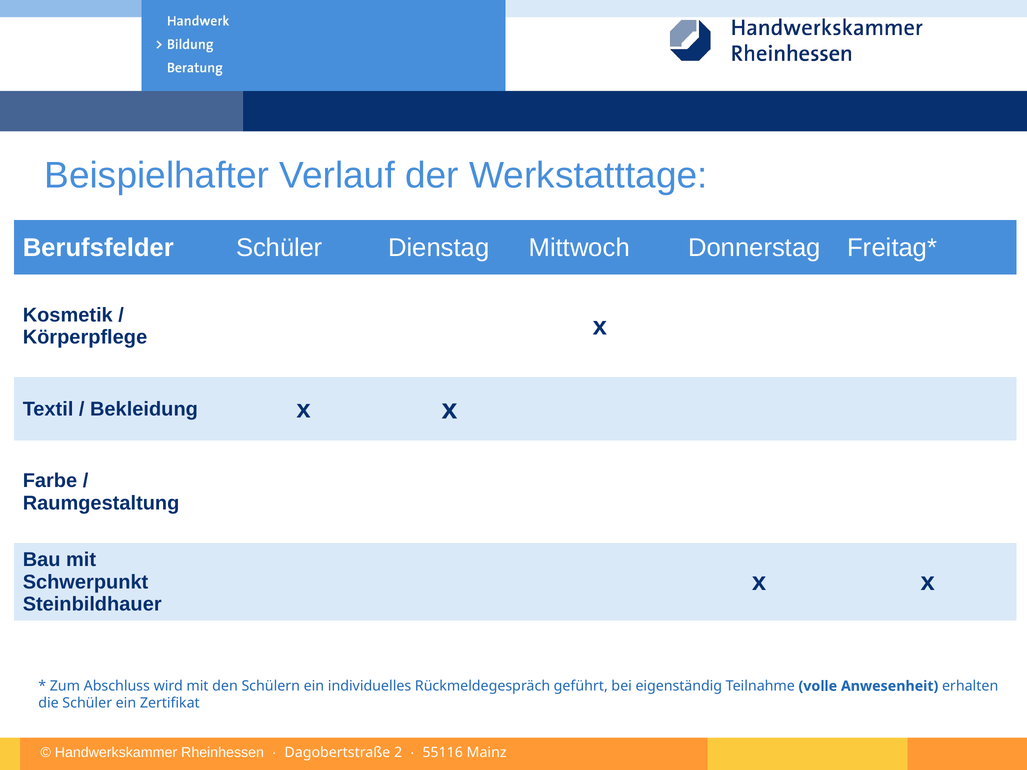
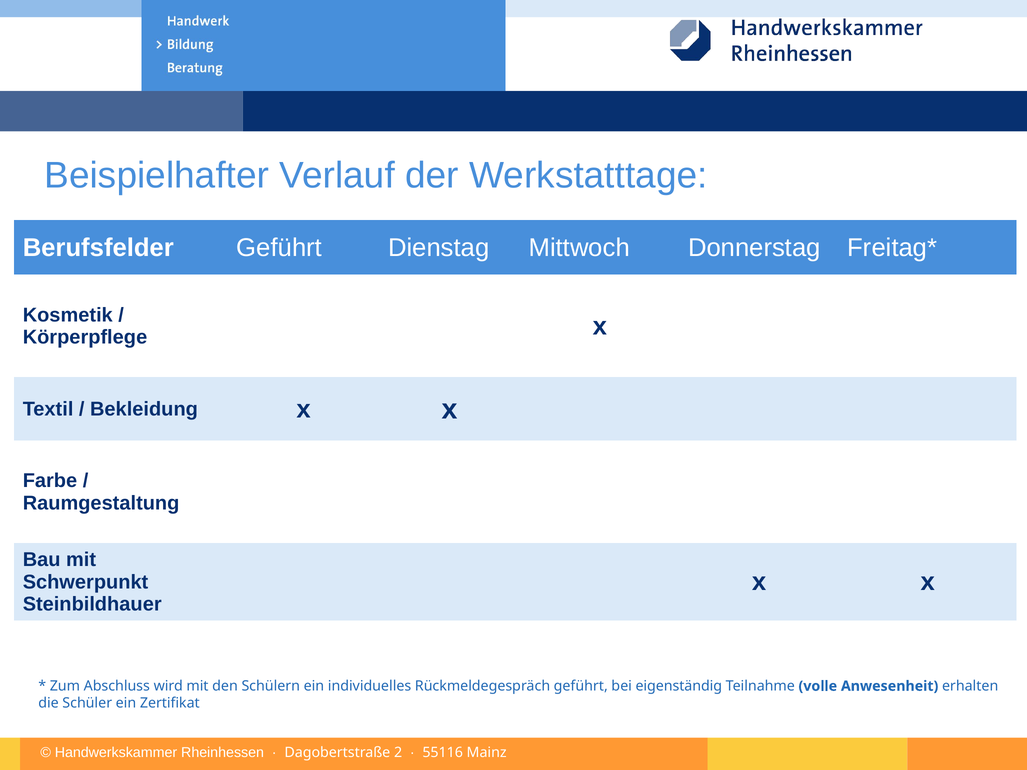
Berufsfelder Schüler: Schüler -> Geführt (279, 248)
